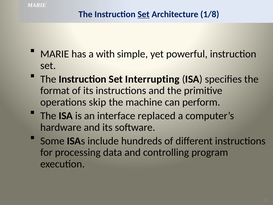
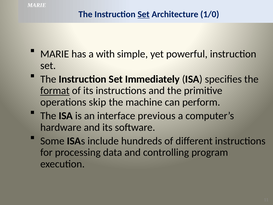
1/8: 1/8 -> 1/0 (210, 14)
Interrupting: Interrupting -> Immediately (152, 79)
format underline: none -> present (55, 91)
replaced: replaced -> previous (157, 116)
